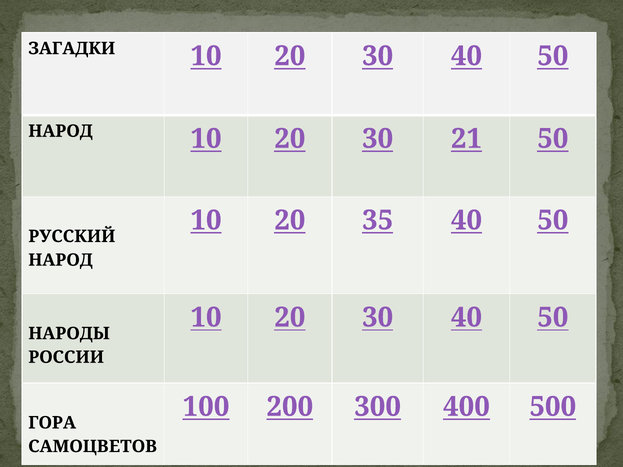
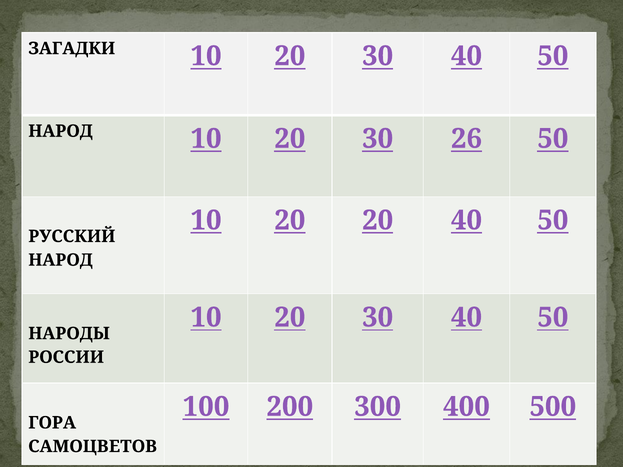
21: 21 -> 26 (466, 139)
20 35: 35 -> 20 (378, 220)
